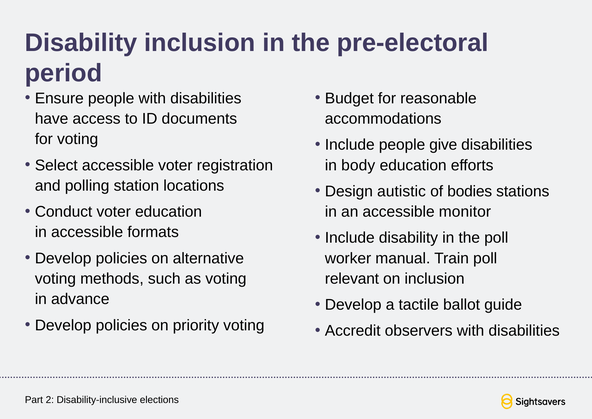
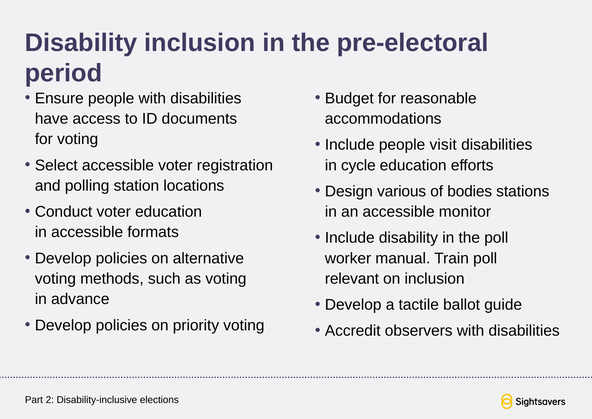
give: give -> visit (443, 145)
body: body -> cycle (358, 165)
autistic: autistic -> various (402, 191)
